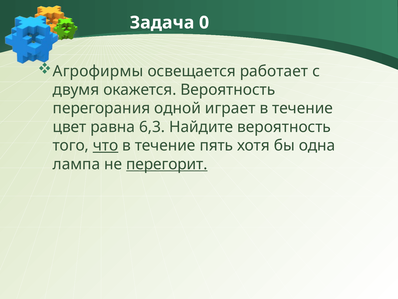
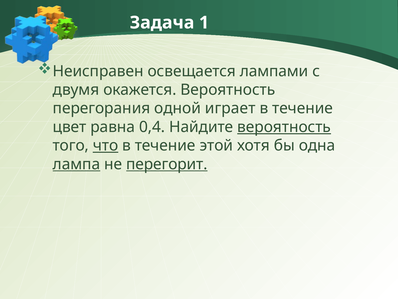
0: 0 -> 1 (204, 23)
Агрофирмы: Агрофирмы -> Неисправен (98, 71)
работает: работает -> лампами (274, 71)
6,3: 6,3 -> 0,4 (152, 127)
вероятность underline: none -> present (284, 127)
пять: пять -> этой (216, 145)
лампа underline: none -> present (76, 164)
